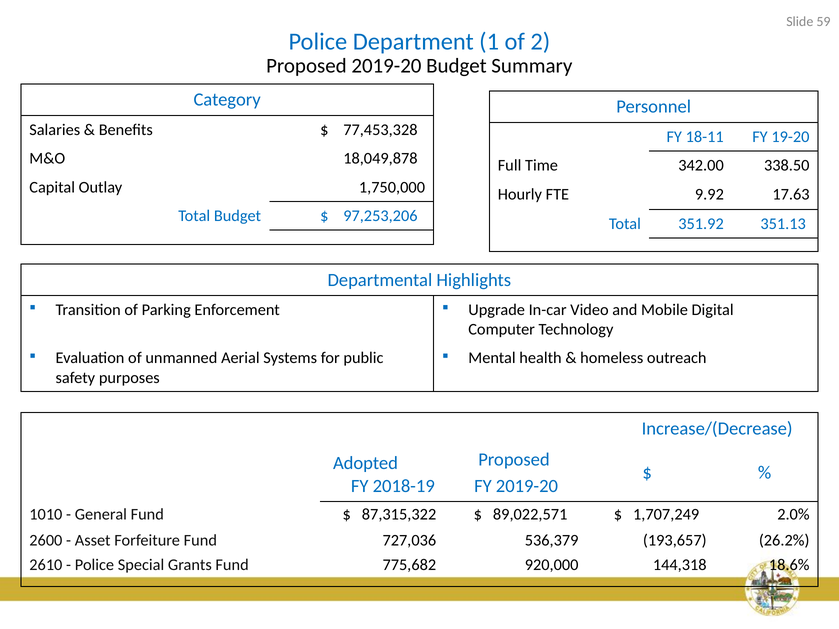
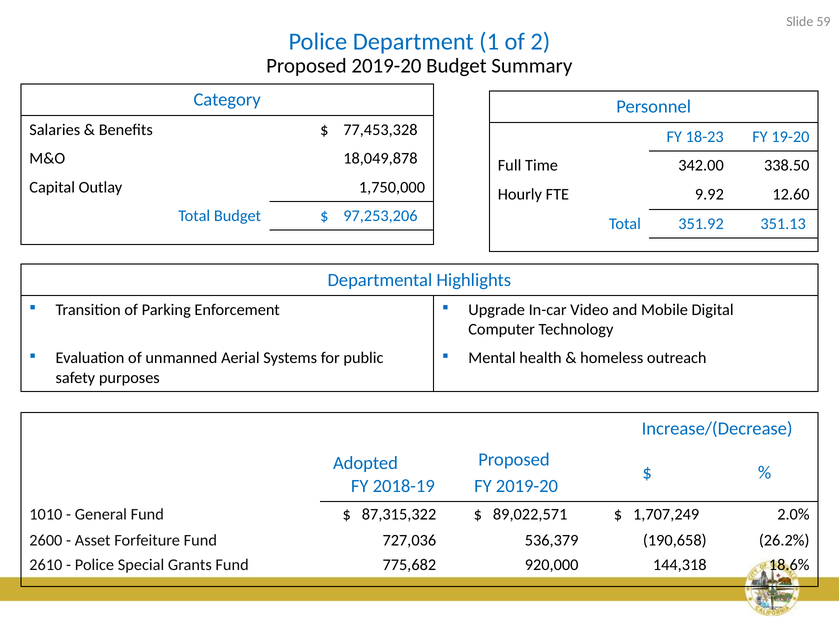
18-11: 18-11 -> 18-23 (705, 137)
17.63: 17.63 -> 12.60 (791, 194)
193,657: 193,657 -> 190,658 (675, 541)
